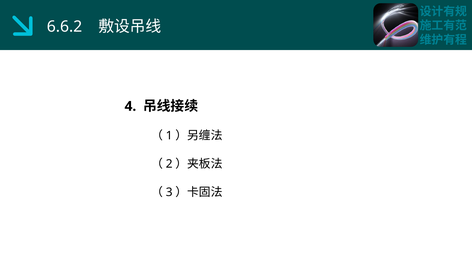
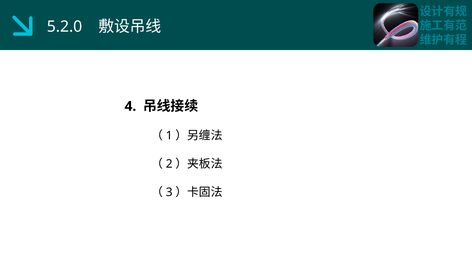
6.6.2: 6.6.2 -> 5.2.0 (65, 27)
